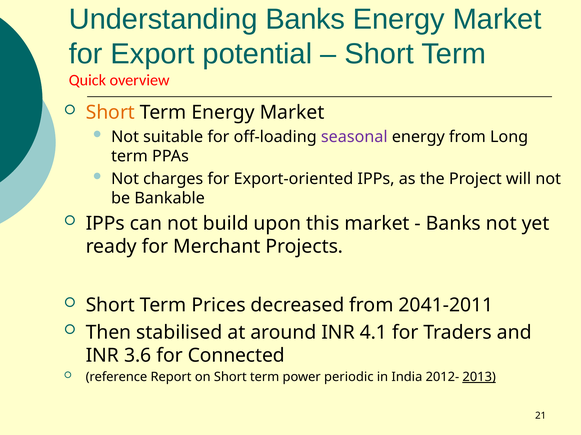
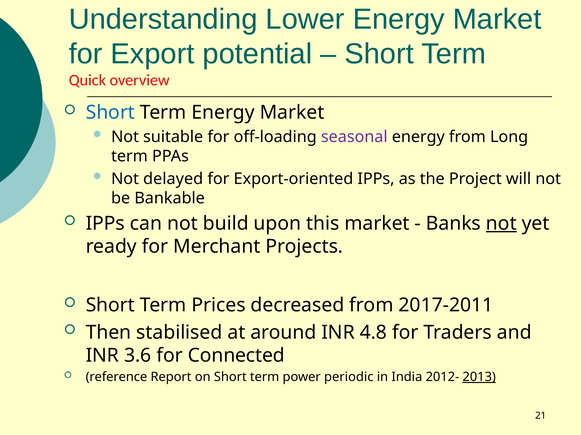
Understanding Banks: Banks -> Lower (305, 19)
Short colour: orange -> blue (110, 113)
charges: charges -> delayed (173, 179)
not underline: none -> present (501, 224)
2041-2011: 2041-2011 -> 2017-2011 (446, 306)
4.1: 4.1 -> 4.8 (373, 333)
